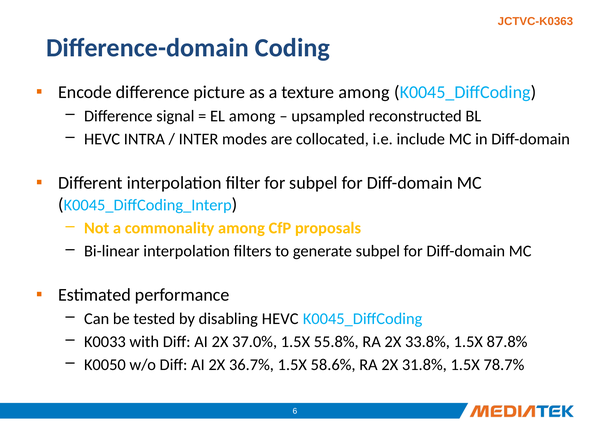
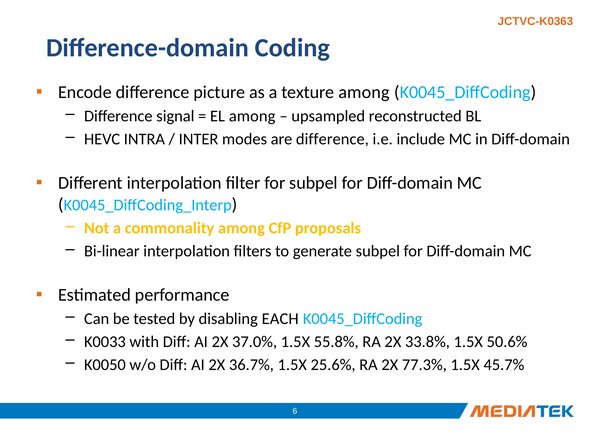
are collocated: collocated -> difference (332, 139)
disabling HEVC: HEVC -> EACH (280, 318)
87.8%: 87.8% -> 50.6% (507, 341)
58.6%: 58.6% -> 25.6% (333, 364)
31.8%: 31.8% -> 77.3% (424, 364)
78.7%: 78.7% -> 45.7% (504, 364)
